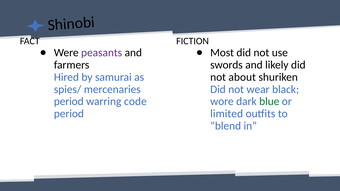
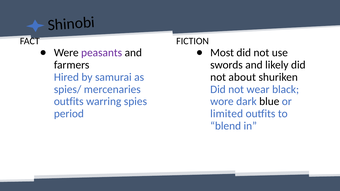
period: period -> outfits (69, 102)
code: code -> spies (135, 102)
blue colour: green -> black (269, 102)
